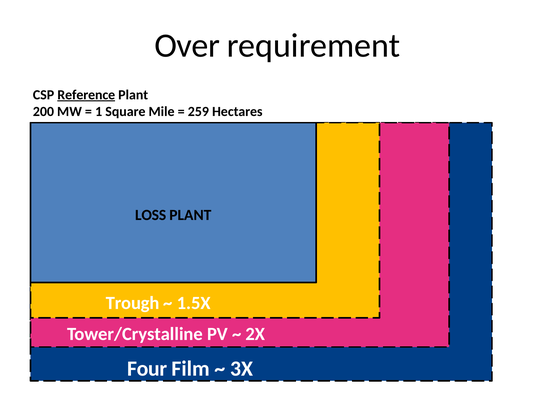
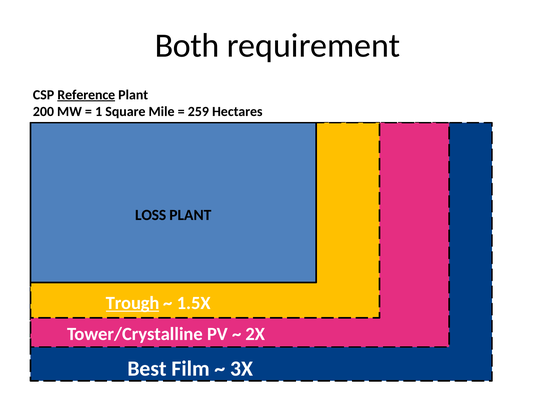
Over: Over -> Both (187, 45)
Trough underline: none -> present (133, 303)
Four: Four -> Best (147, 369)
